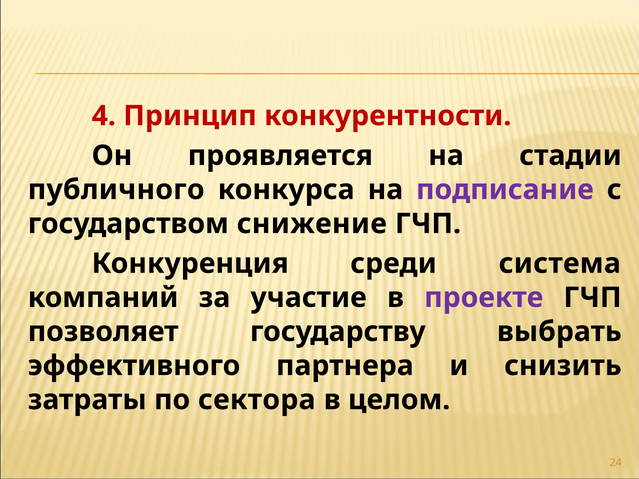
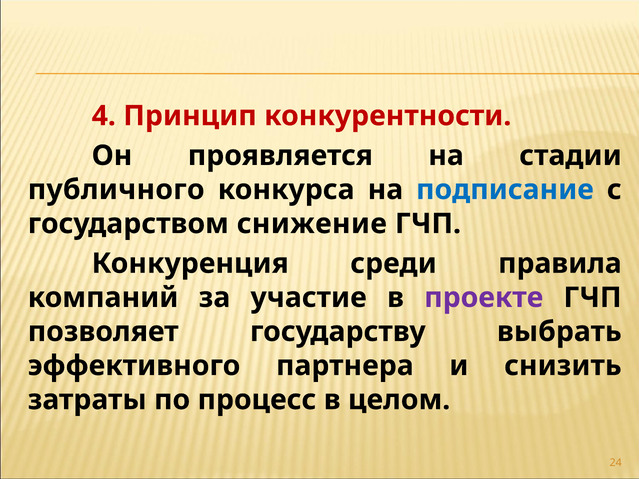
подписание colour: purple -> blue (505, 190)
система: система -> правила (560, 264)
сектора: сектора -> процесс (257, 400)
